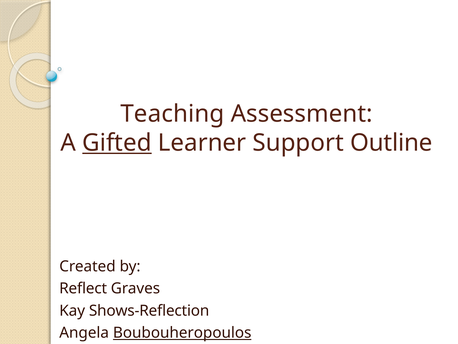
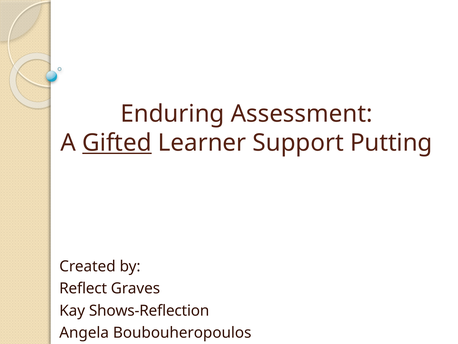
Teaching: Teaching -> Enduring (172, 114)
Outline: Outline -> Putting (391, 143)
Boubouheropoulos underline: present -> none (182, 332)
